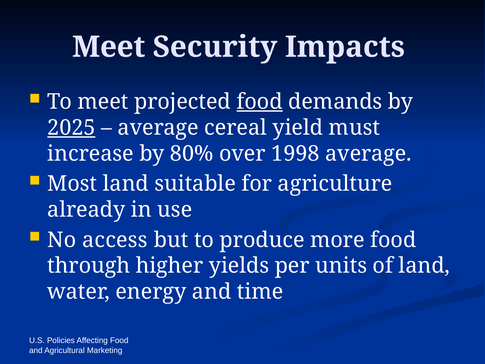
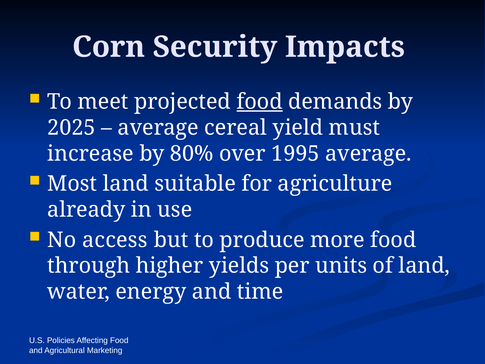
Meet: Meet -> Corn (109, 47)
2025 underline: present -> none (71, 128)
1998: 1998 -> 1995 (295, 153)
